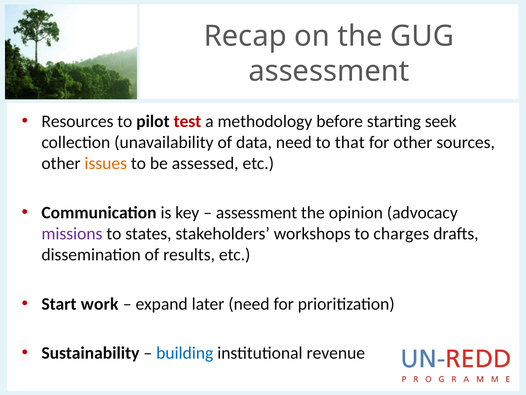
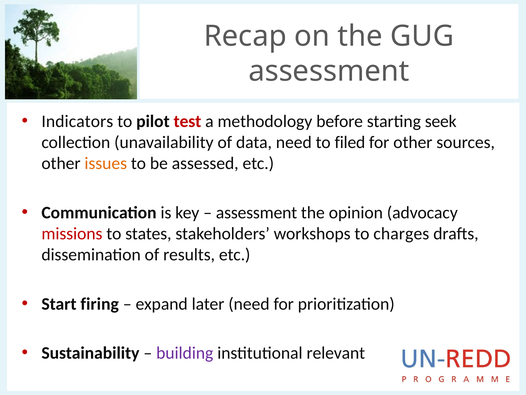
Resources: Resources -> Indicators (77, 121)
that: that -> filed (350, 142)
missions colour: purple -> red (72, 233)
work: work -> firing (100, 304)
building colour: blue -> purple (185, 353)
revenue: revenue -> relevant (336, 353)
